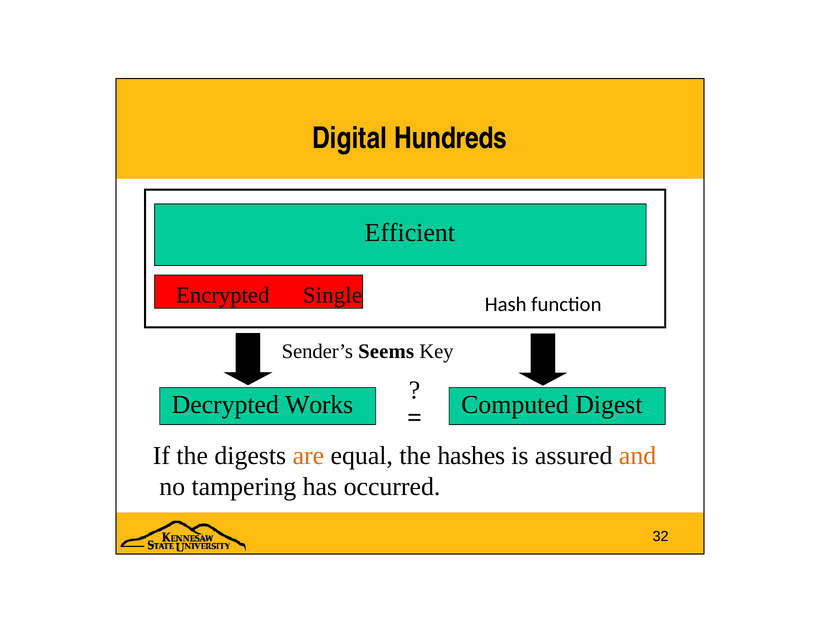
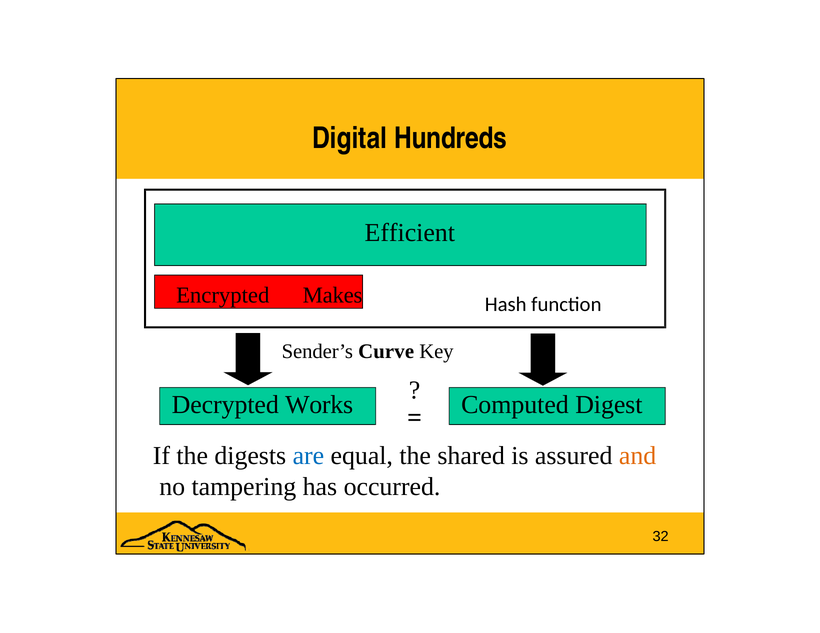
Single: Single -> Makes (333, 296)
Seems: Seems -> Curve (386, 352)
are colour: orange -> blue (308, 456)
hashes: hashes -> shared (471, 456)
